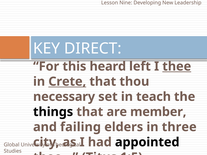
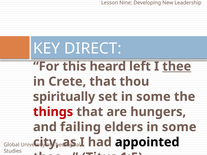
Crete underline: present -> none (67, 82)
necessary: necessary -> spiritually (64, 97)
set in teach: teach -> some (153, 97)
things colour: black -> red (53, 112)
member: member -> hungers (158, 112)
elders in three: three -> some (179, 127)
